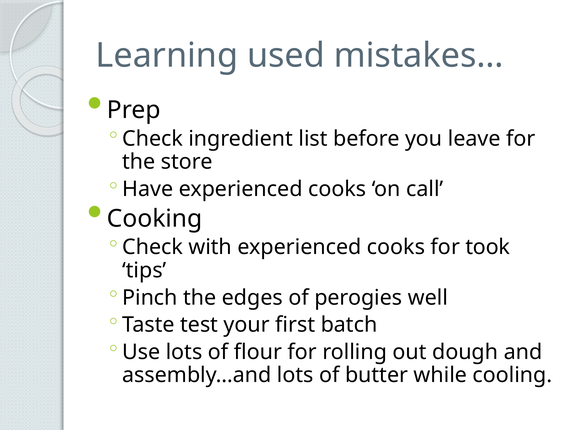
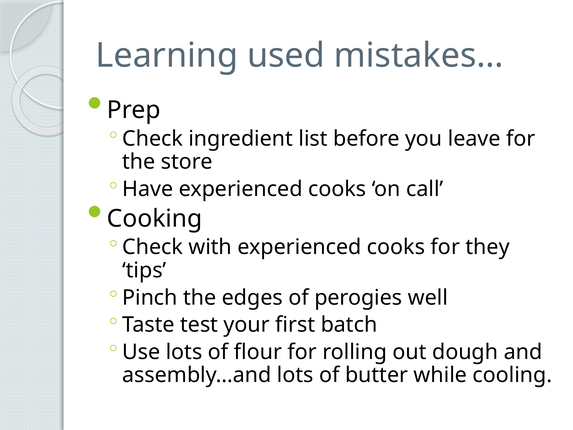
took: took -> they (488, 247)
